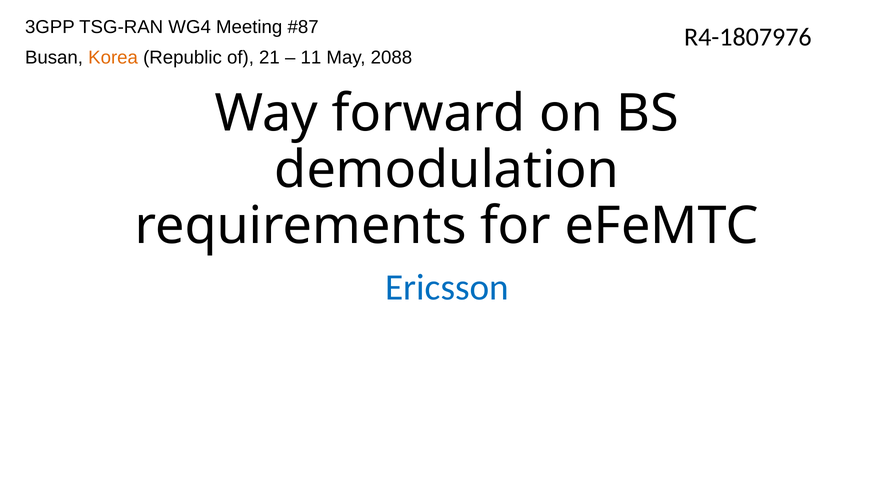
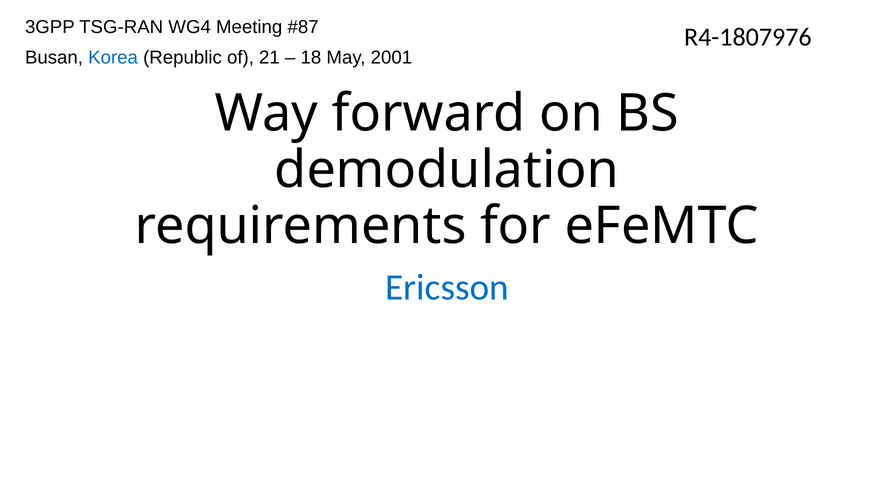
Korea colour: orange -> blue (113, 58)
11: 11 -> 18 (311, 58)
2088: 2088 -> 2001 (391, 58)
